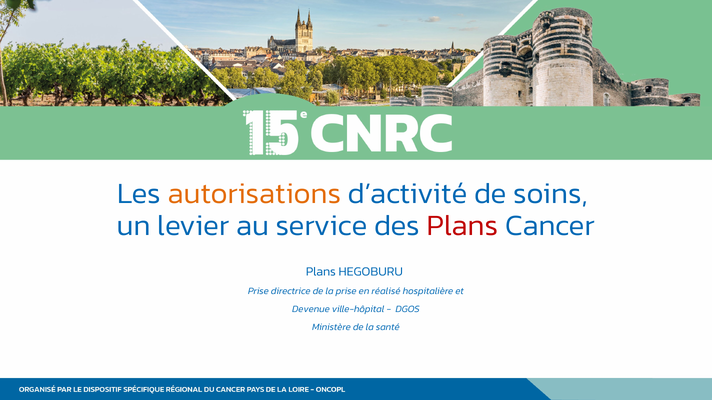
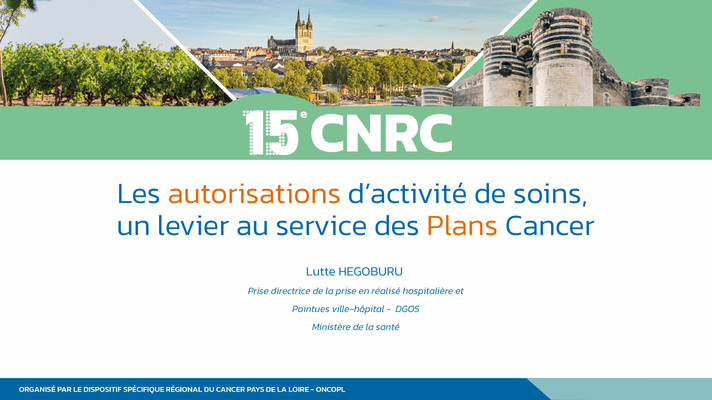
Plans colour: red -> orange (463, 226)
Plans: Plans -> Lutte (321, 272)
Devenue: Devenue -> Pointues (311, 309)
